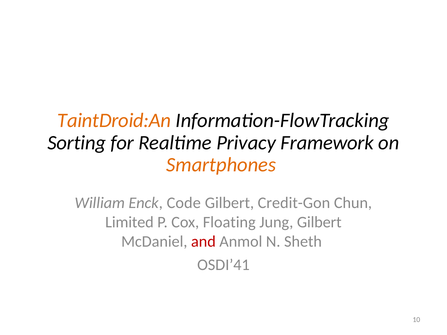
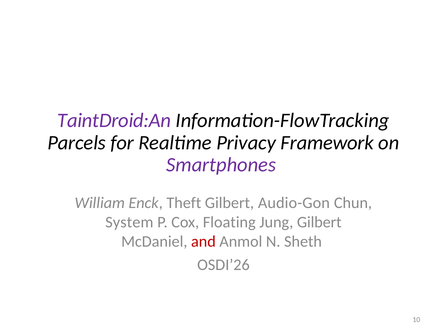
TaintDroid:An colour: orange -> purple (114, 121)
Sorting: Sorting -> Parcels (77, 143)
Smartphones colour: orange -> purple (221, 165)
Code: Code -> Theft (184, 203)
Credit-Gon: Credit-Gon -> Audio-Gon (294, 203)
Limited: Limited -> System (129, 222)
OSDI’41: OSDI’41 -> OSDI’26 (223, 265)
